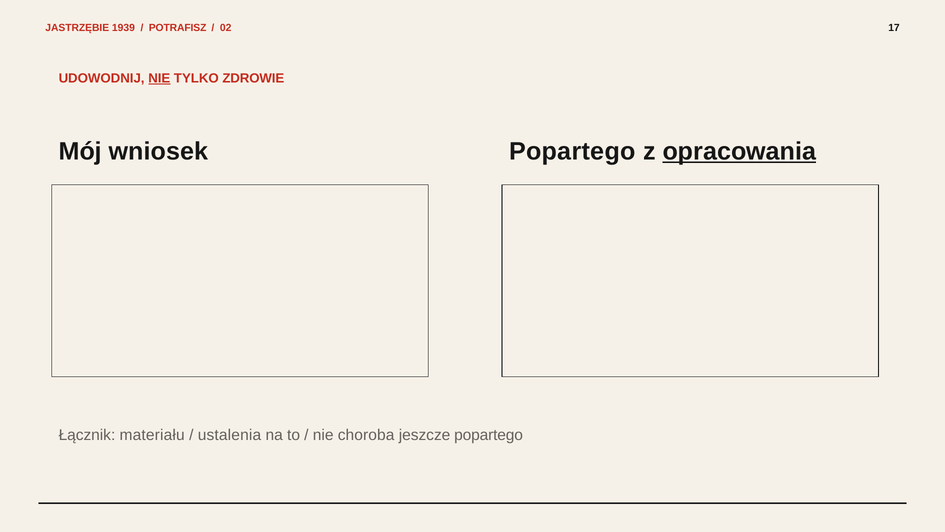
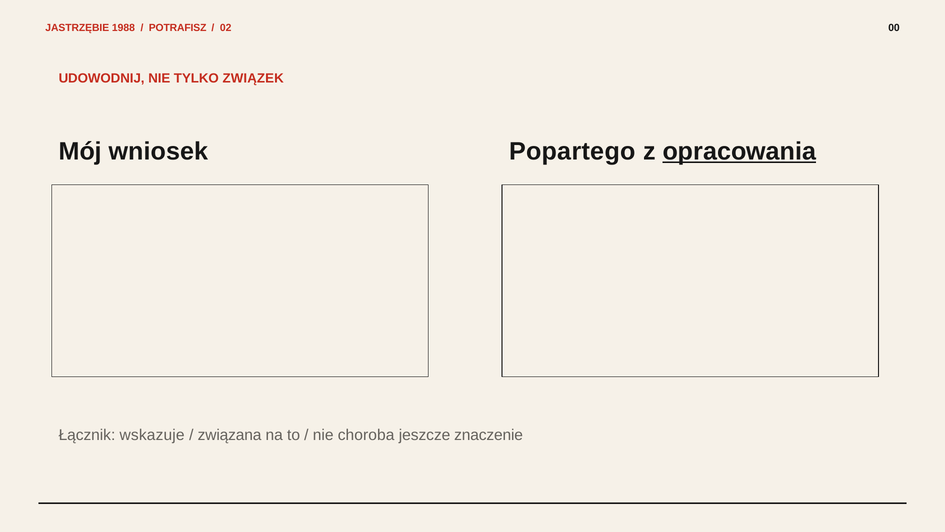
1939: 1939 -> 1988 (123, 28)
17: 17 -> 00 (894, 28)
NIE underline: present -> none (159, 78)
ZDROWIE: ZDROWIE -> ZWIĄZEK (253, 78)
materiału: materiału -> wskazuje (152, 435)
ustalenia: ustalenia -> związana (230, 435)
jeszcze popartego: popartego -> znaczenie (489, 435)
